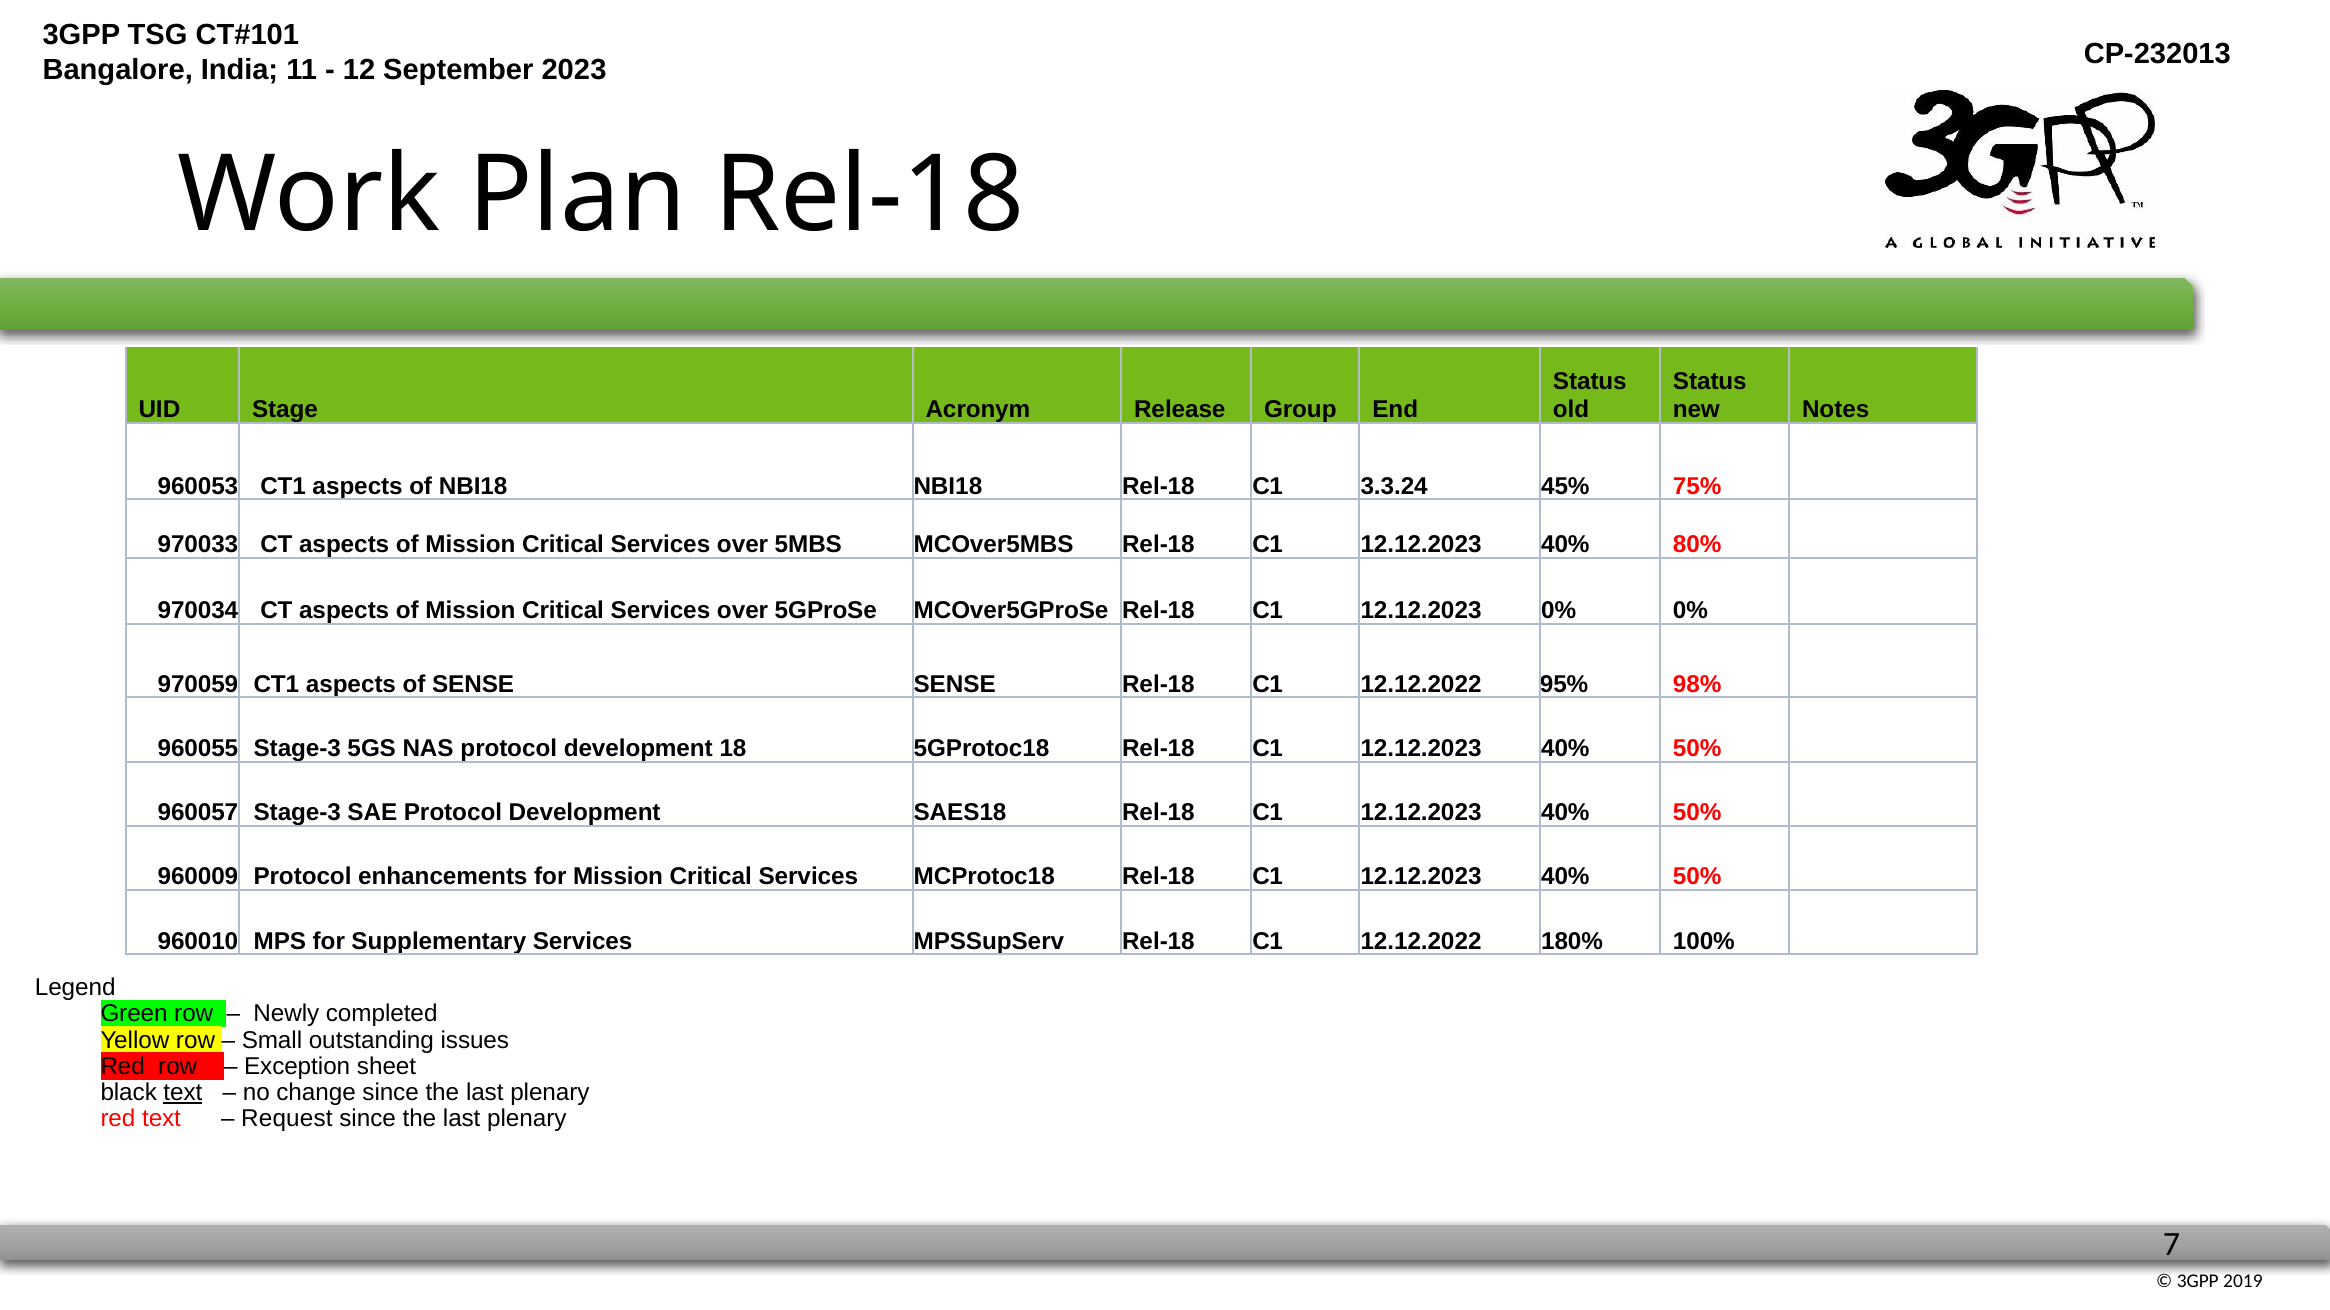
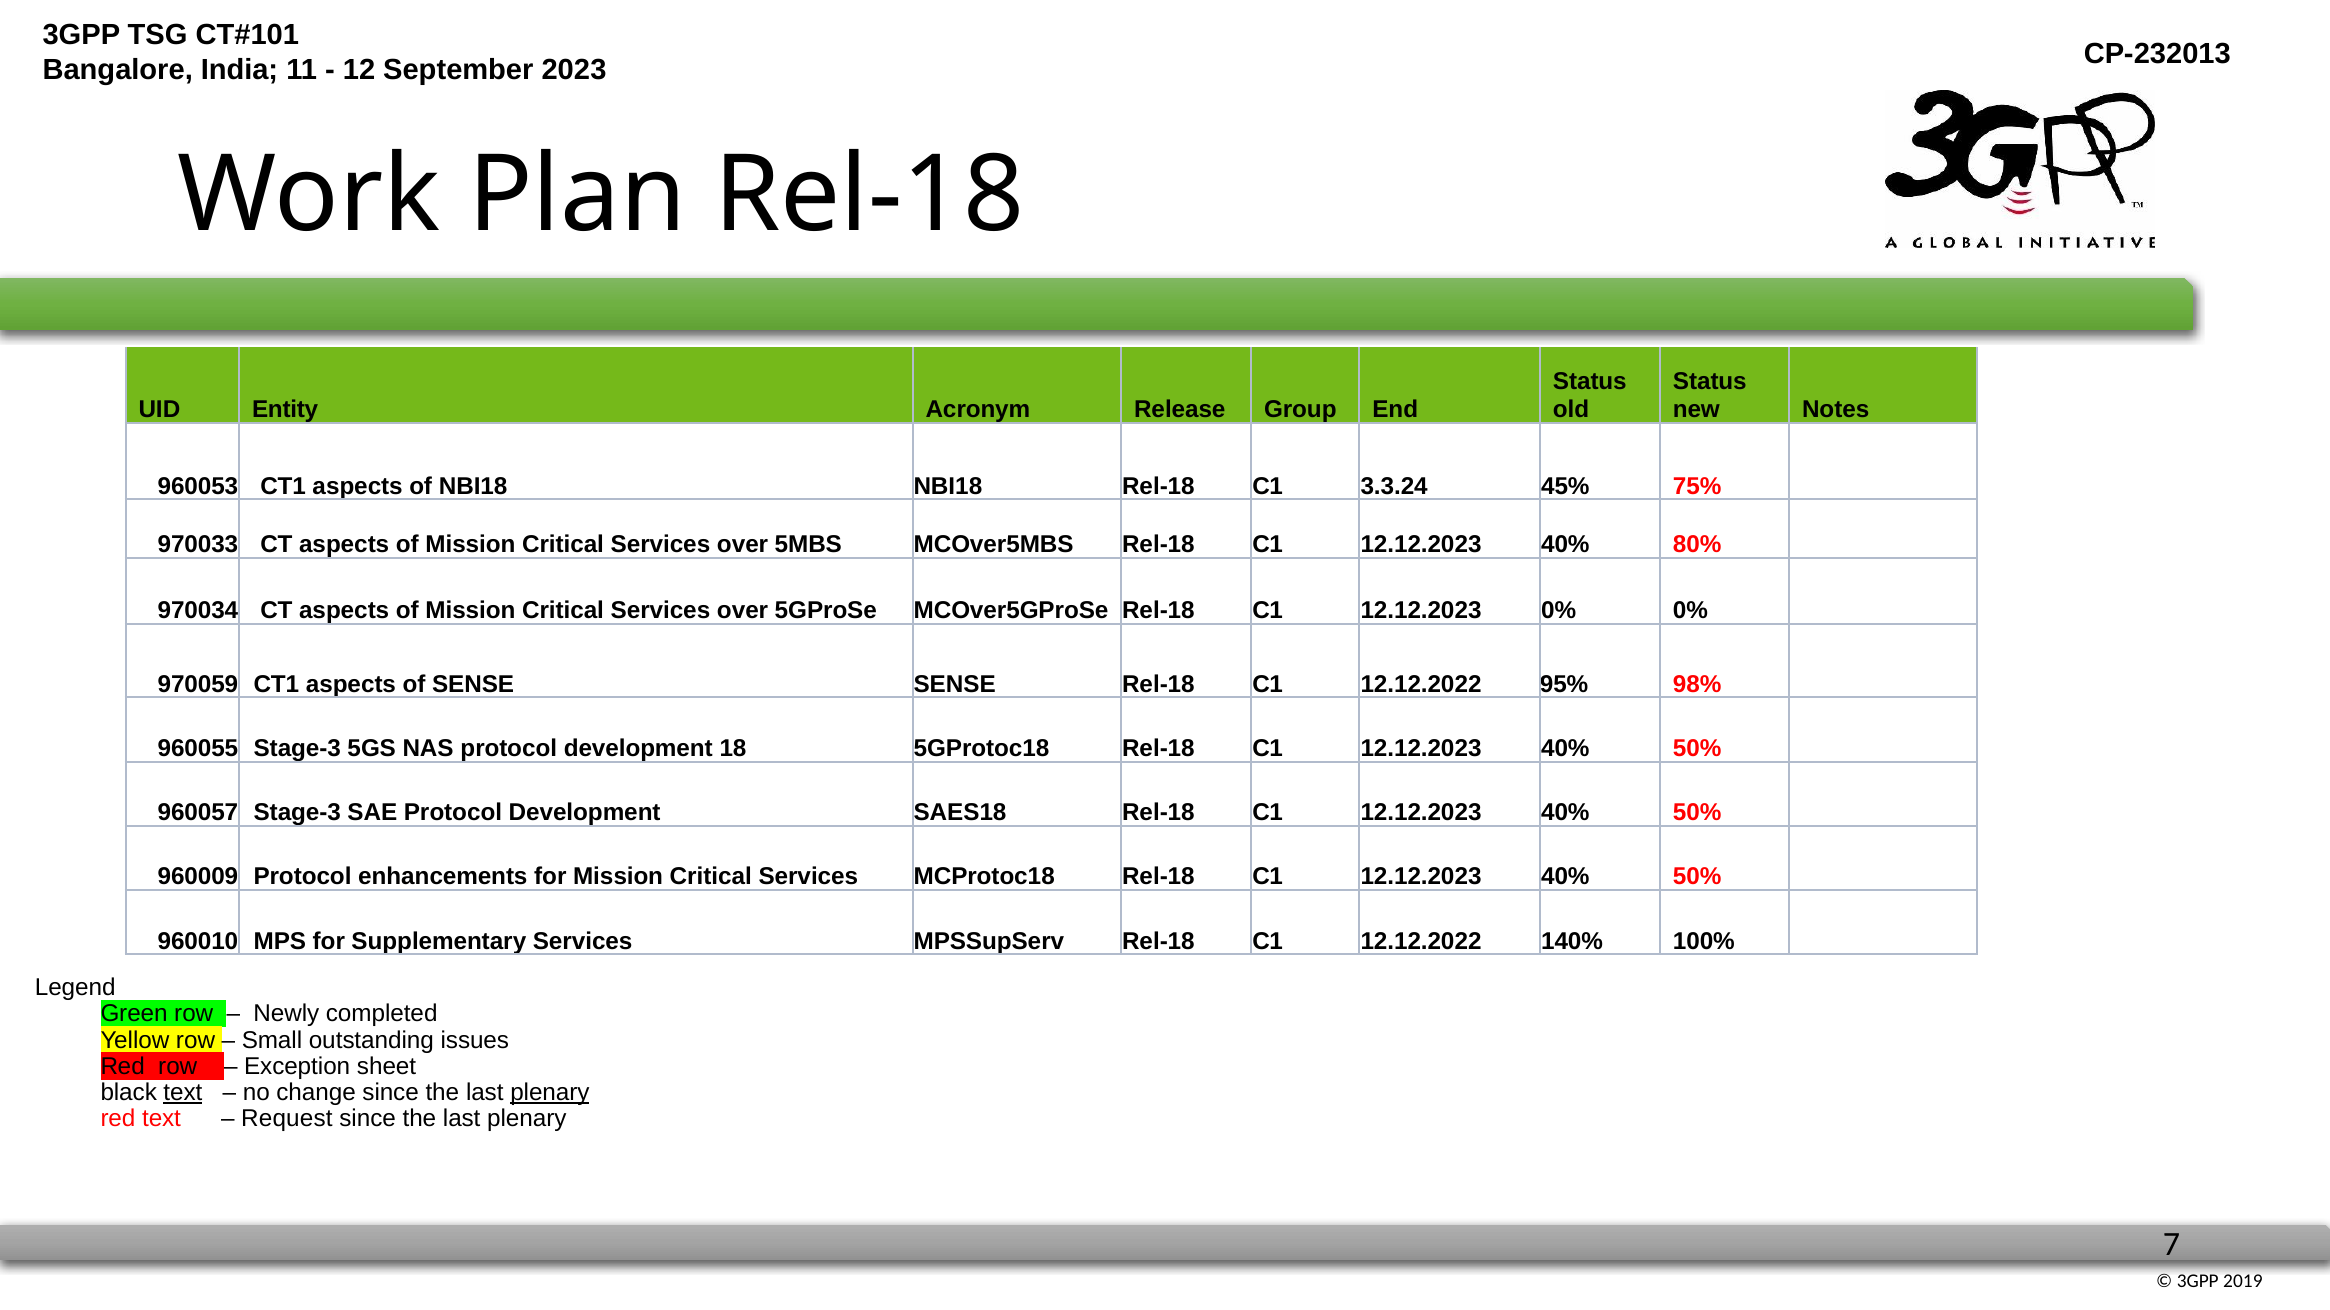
Stage: Stage -> Entity (285, 410)
180%: 180% -> 140% (1572, 942)
plenary underline: none -> present (550, 1093)
